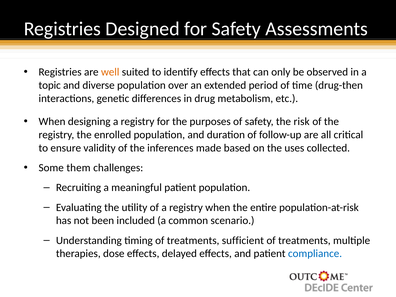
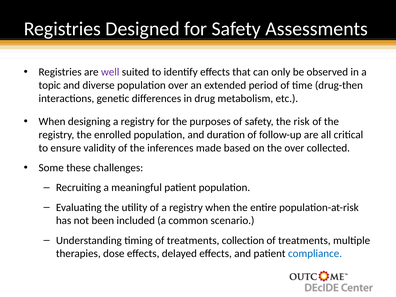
well colour: orange -> purple (110, 72)
the uses: uses -> over (294, 148)
them: them -> these (79, 168)
sufficient: sufficient -> collection (243, 240)
